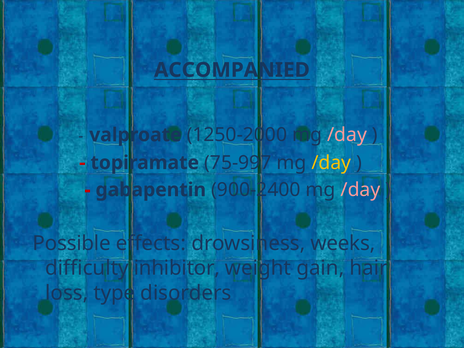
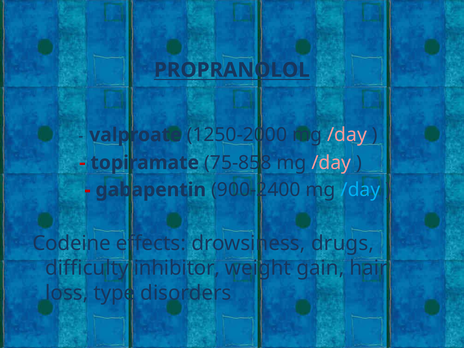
ACCOMPANIED: ACCOMPANIED -> PROPRANOLOL (232, 70)
75-997: 75-997 -> 75-858 (238, 163)
/day colour: yellow -> pink (331, 163)
/day colour: pink -> light blue (360, 190)
Possible: Possible -> Codeine (72, 243)
weeks: weeks -> drugs (343, 243)
